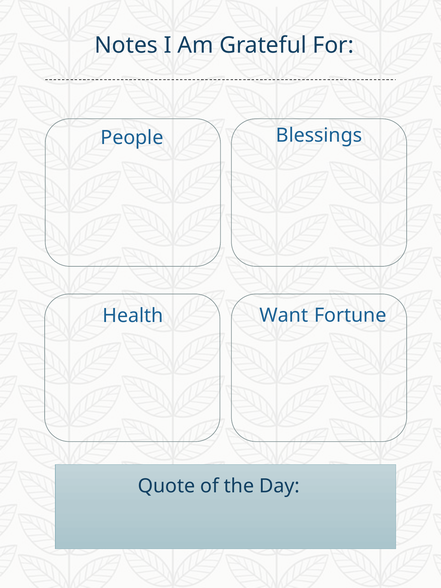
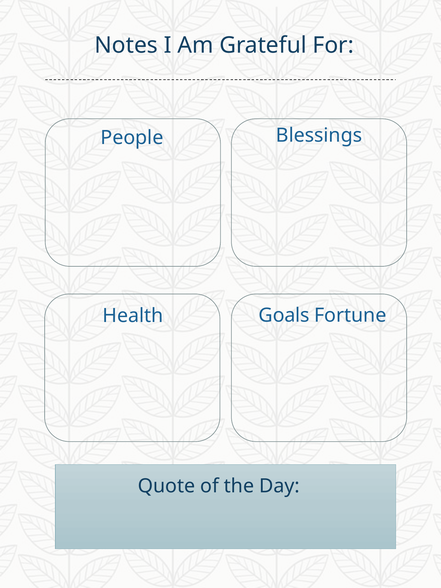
Want: Want -> Goals (284, 315)
